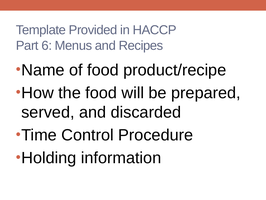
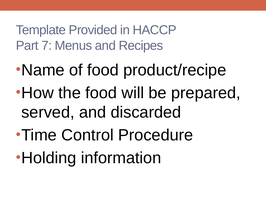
6: 6 -> 7 (47, 45)
